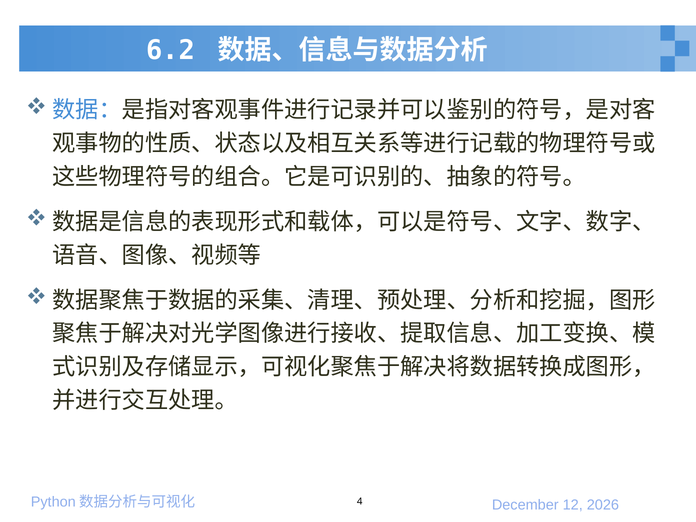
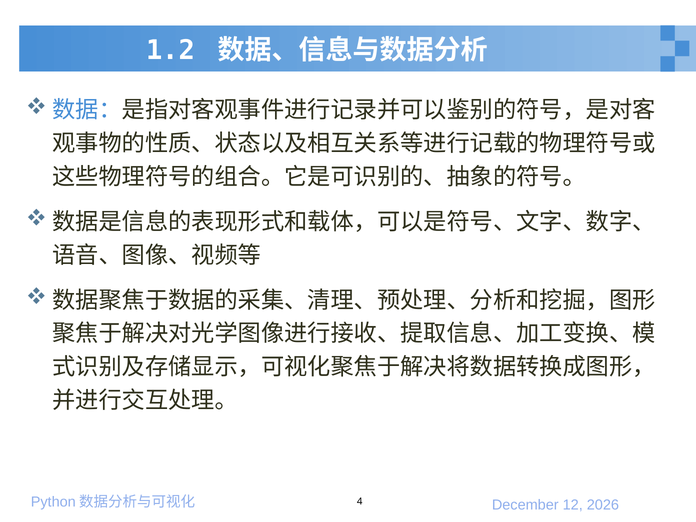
6.2: 6.2 -> 1.2 (170, 50)
